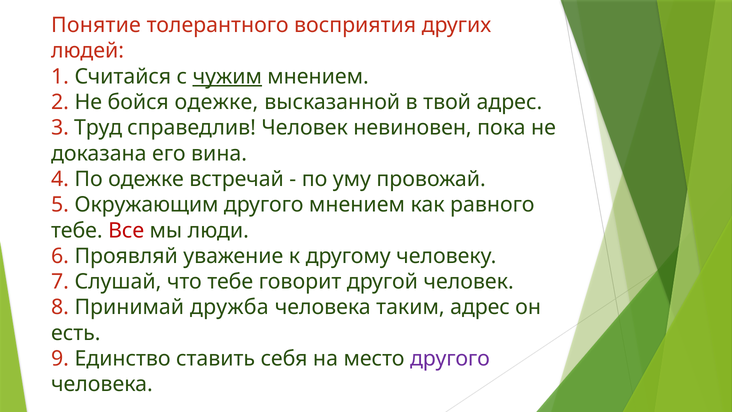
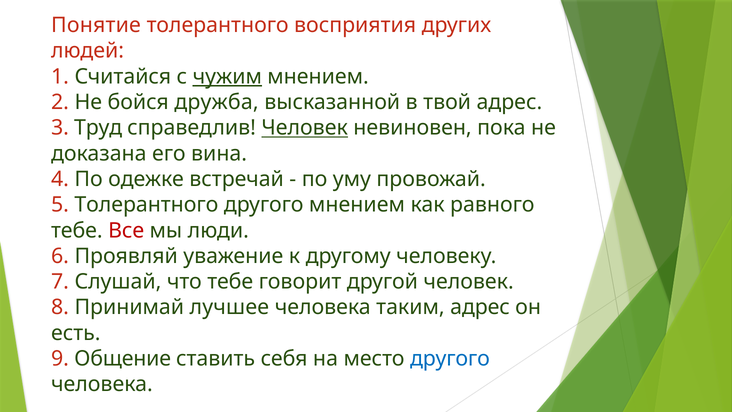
бойся одежке: одежке -> дружба (216, 102)
Человек underline: none -> present (305, 128)
5 Окружающим: Окружающим -> Толерантного (146, 205)
дружба: дружба -> лучшее (229, 307)
Единство: Единство -> Общение (123, 358)
другого colour: purple -> blue (450, 358)
